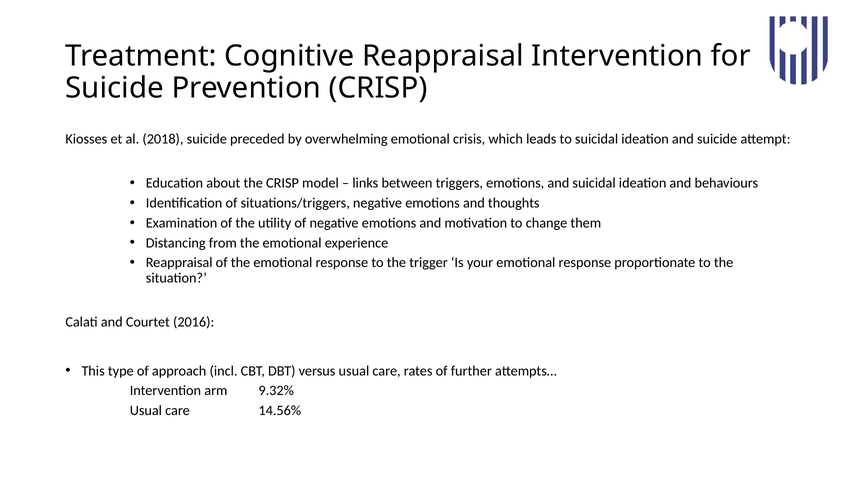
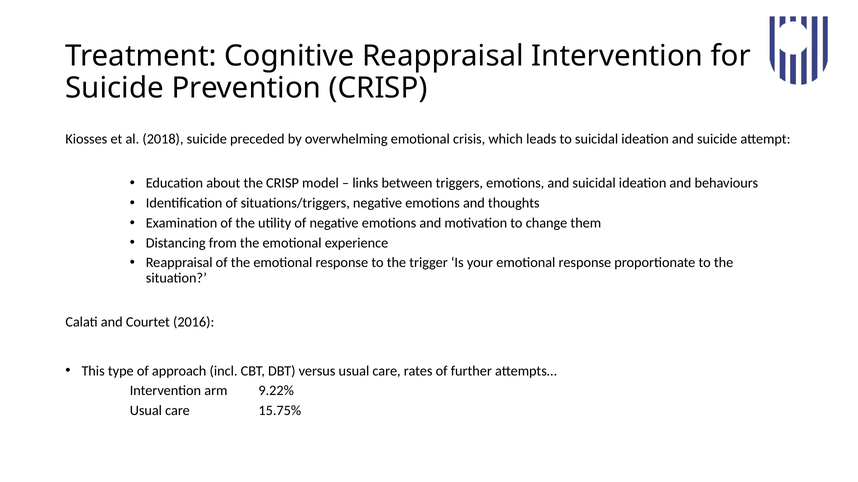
9.32%: 9.32% -> 9.22% (276, 391)
14.56%: 14.56% -> 15.75% (280, 411)
